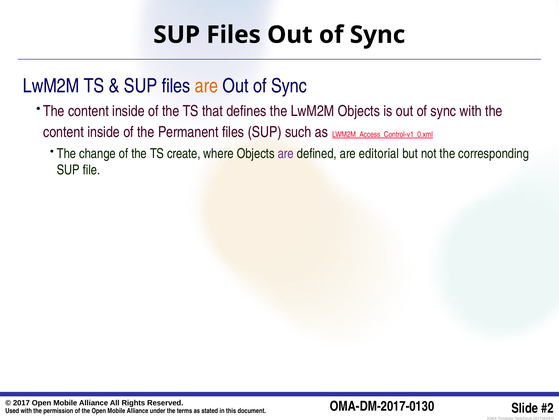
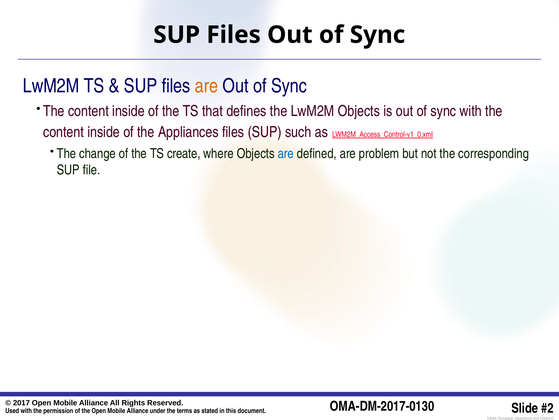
Permanent: Permanent -> Appliances (188, 132)
are colour: purple -> blue (286, 153)
editorial: editorial -> problem (379, 153)
